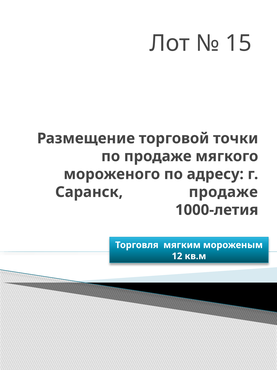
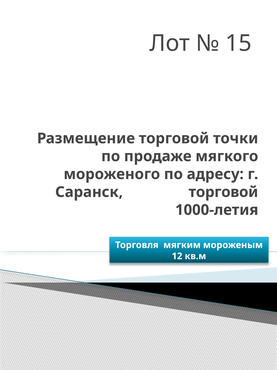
Саранск продаже: продаже -> торговой (223, 192)
